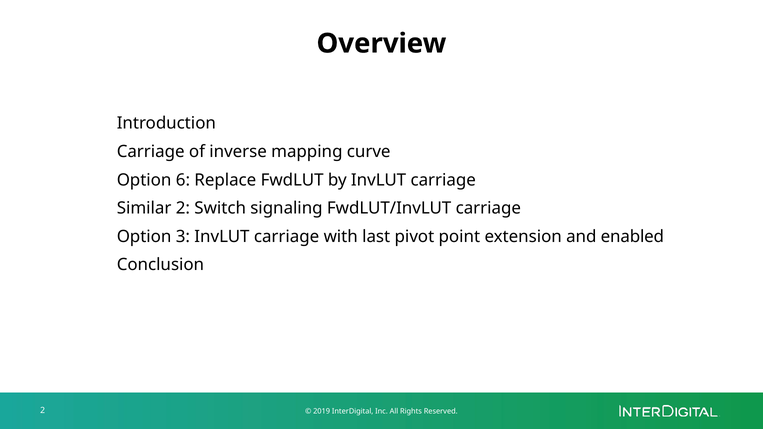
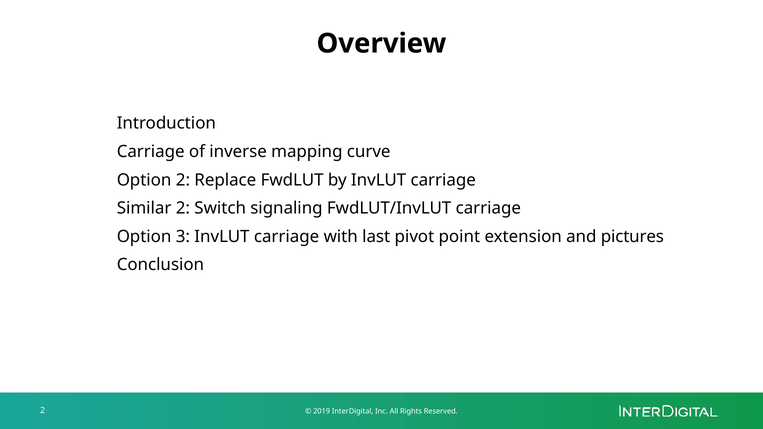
Option 6: 6 -> 2 (183, 180)
enabled: enabled -> pictures (632, 237)
